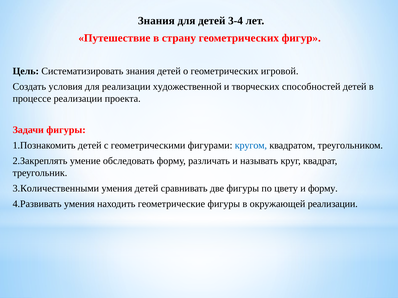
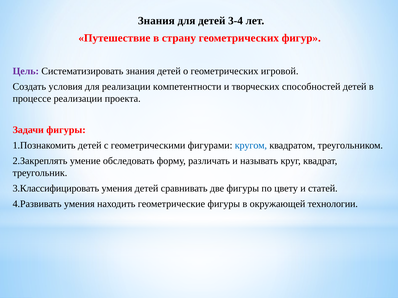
Цель colour: black -> purple (26, 71)
художественной: художественной -> компетентности (187, 87)
3.Количественными: 3.Количественными -> 3.Классифицировать (56, 189)
и форму: форму -> статей (323, 189)
окружающей реализации: реализации -> технологии (333, 204)
